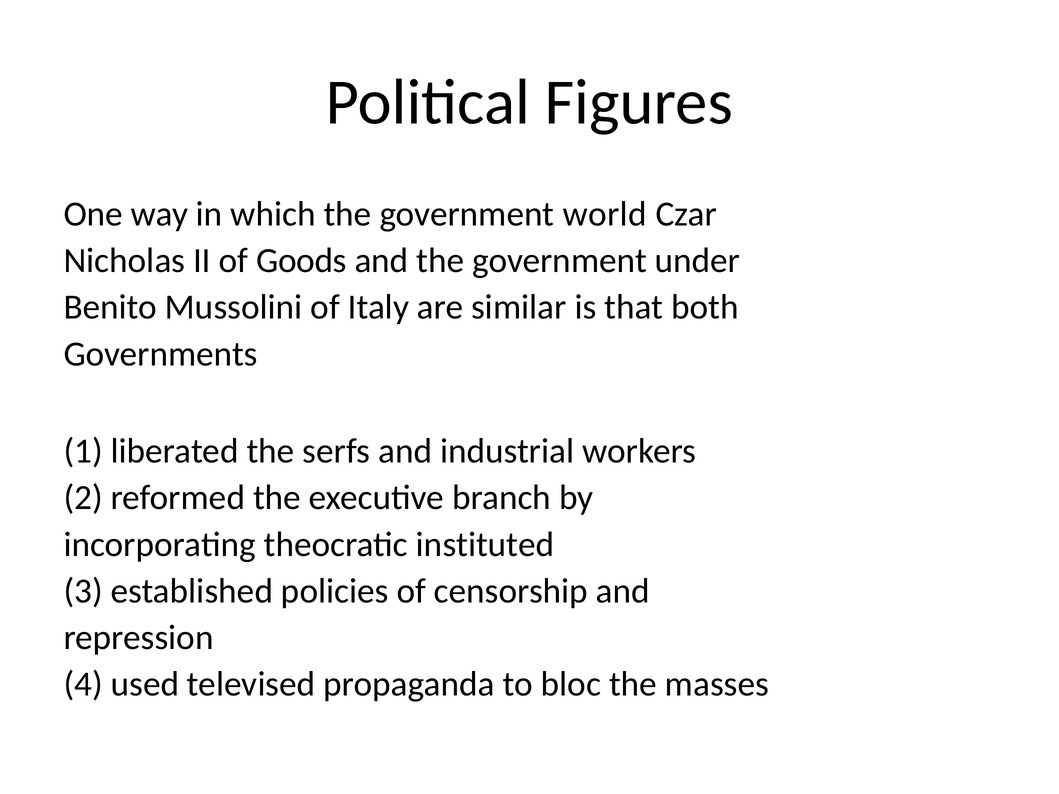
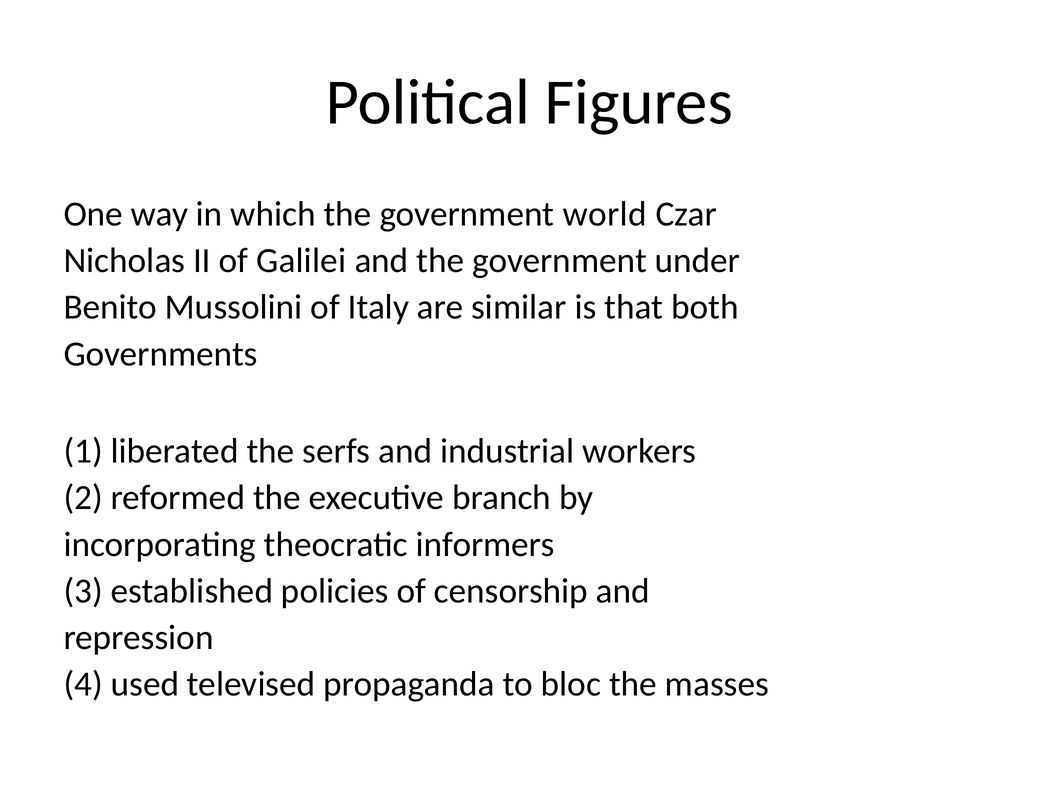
Goods: Goods -> Galilei (301, 261)
instituted: instituted -> informers (485, 545)
